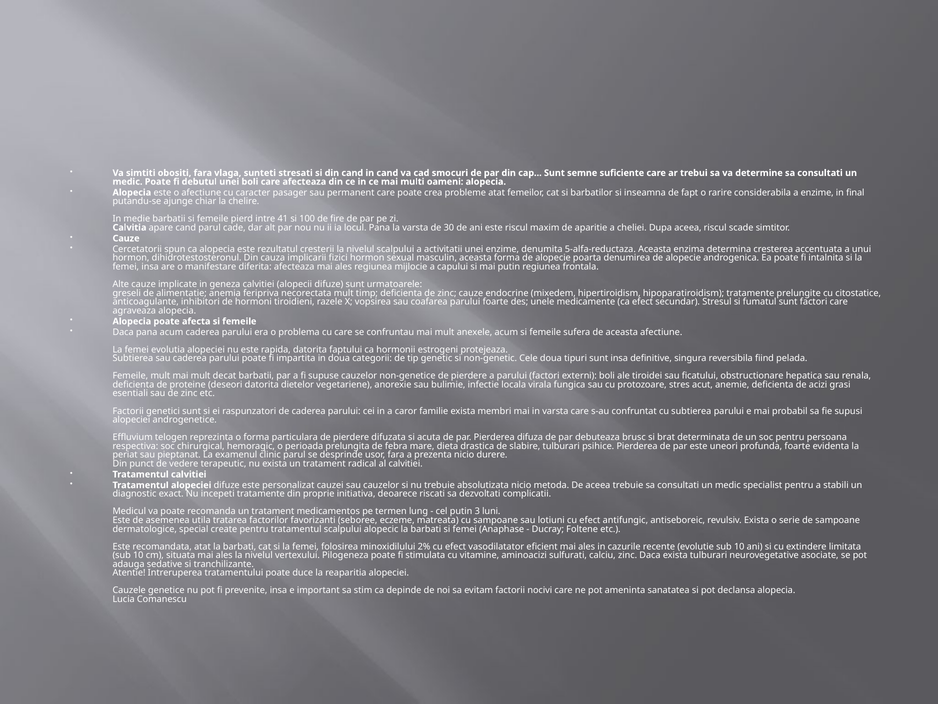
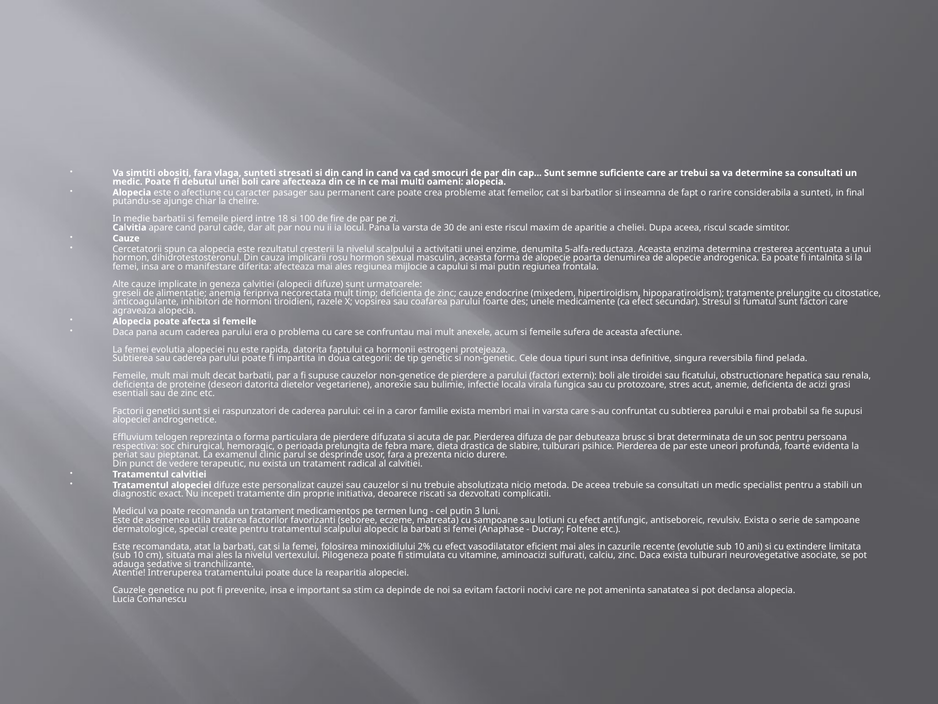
a enzime: enzime -> sunteti (817, 192)
41: 41 -> 18 (283, 219)
fizici: fizici -> rosu (338, 258)
